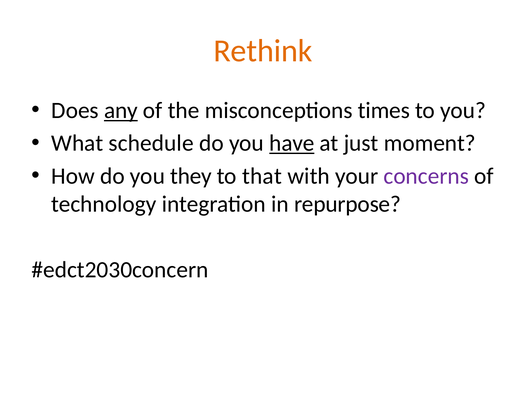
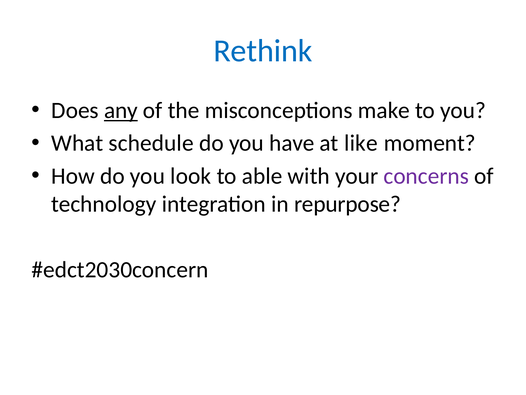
Rethink colour: orange -> blue (263, 51)
times: times -> make (384, 110)
have underline: present -> none (292, 143)
just: just -> like (361, 143)
they: they -> look (191, 176)
that: that -> able (262, 176)
